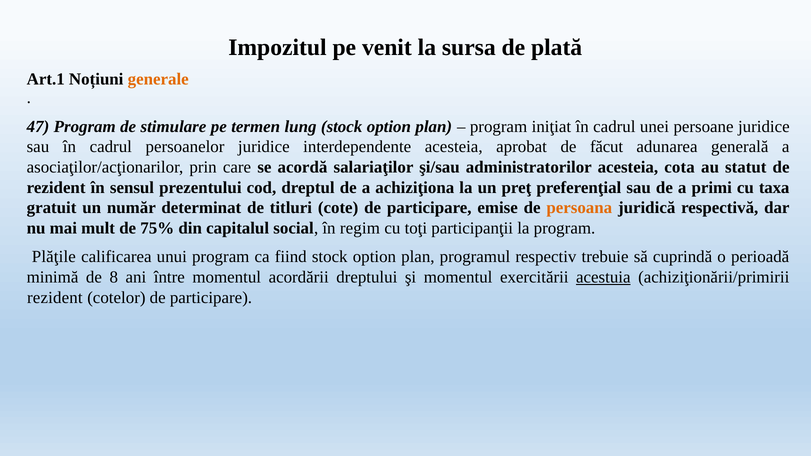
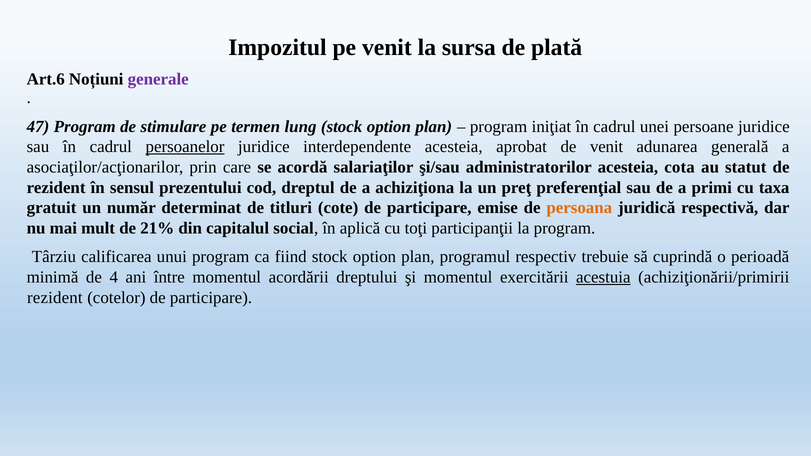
Art.1: Art.1 -> Art.6 (46, 79)
generale colour: orange -> purple (158, 79)
persoanelor underline: none -> present (185, 147)
de făcut: făcut -> venit (607, 147)
75%: 75% -> 21% (157, 228)
regim: regim -> aplică (360, 228)
Plăţile: Plăţile -> Târziu (54, 257)
8: 8 -> 4 (114, 277)
